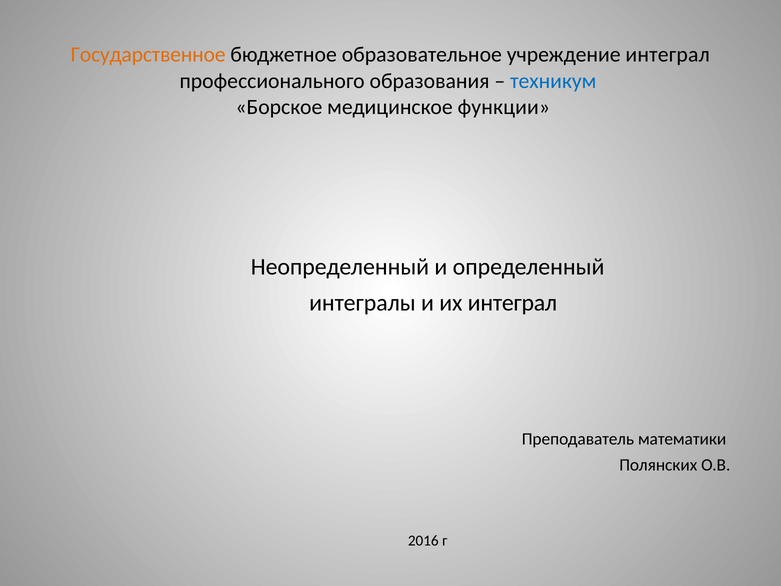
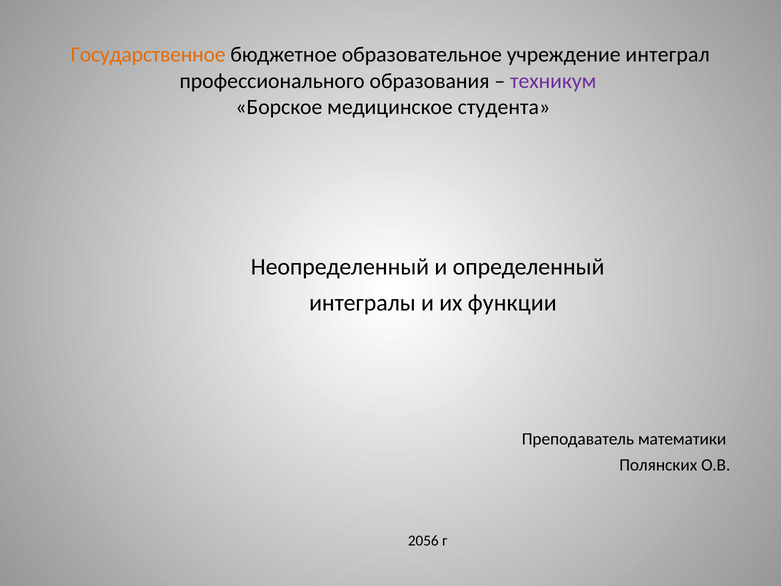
техникум colour: blue -> purple (553, 81)
функции: функции -> студента (504, 107)
их интеграл: интеграл -> функции (512, 303)
2016: 2016 -> 2056 (423, 540)
